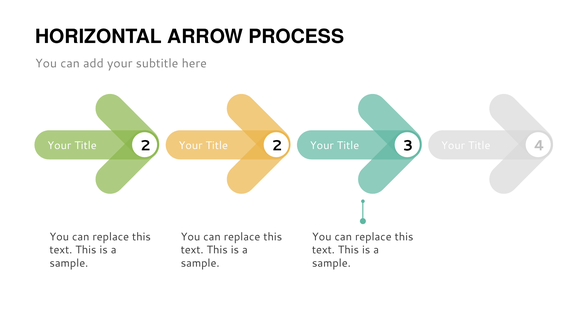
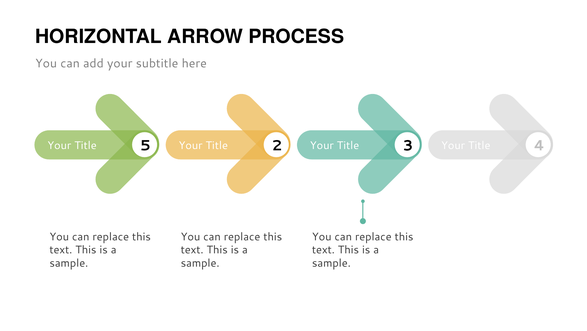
2: 2 -> 5 (145, 145)
